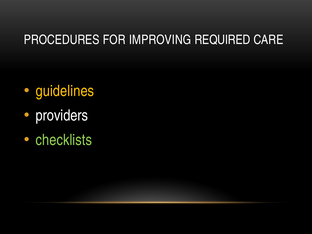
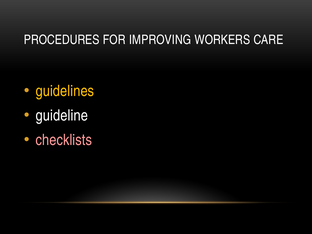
REQUIRED: REQUIRED -> WORKERS (222, 40)
providers: providers -> guideline (62, 116)
checklists colour: light green -> pink (64, 140)
